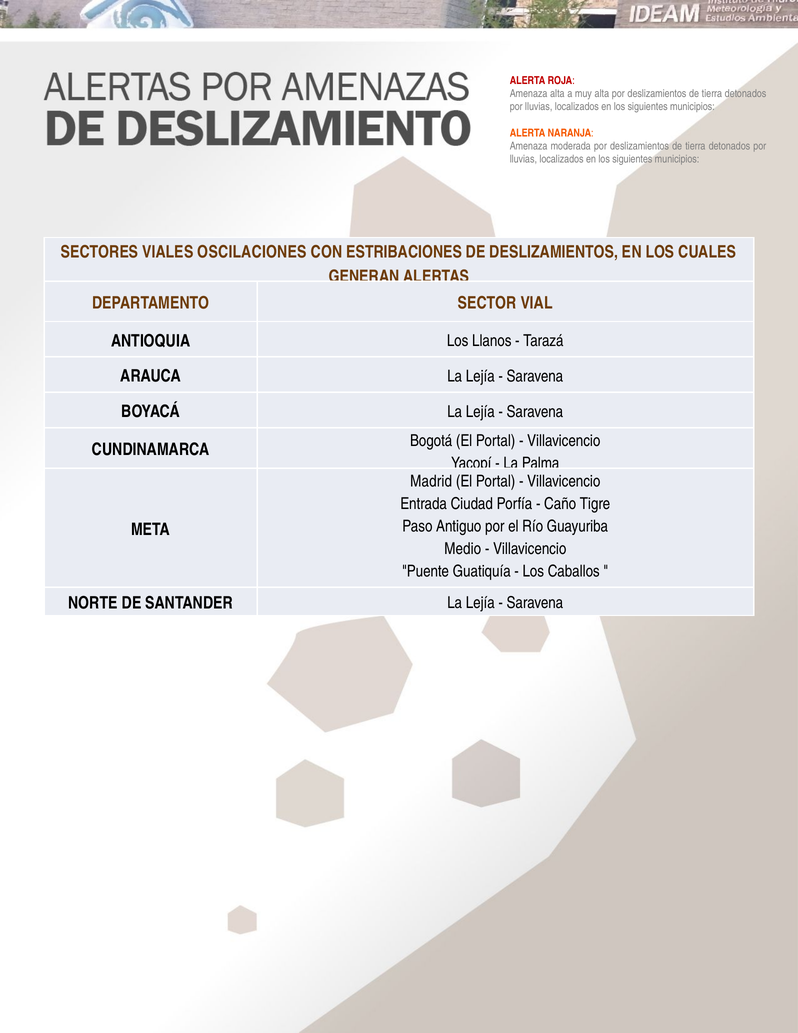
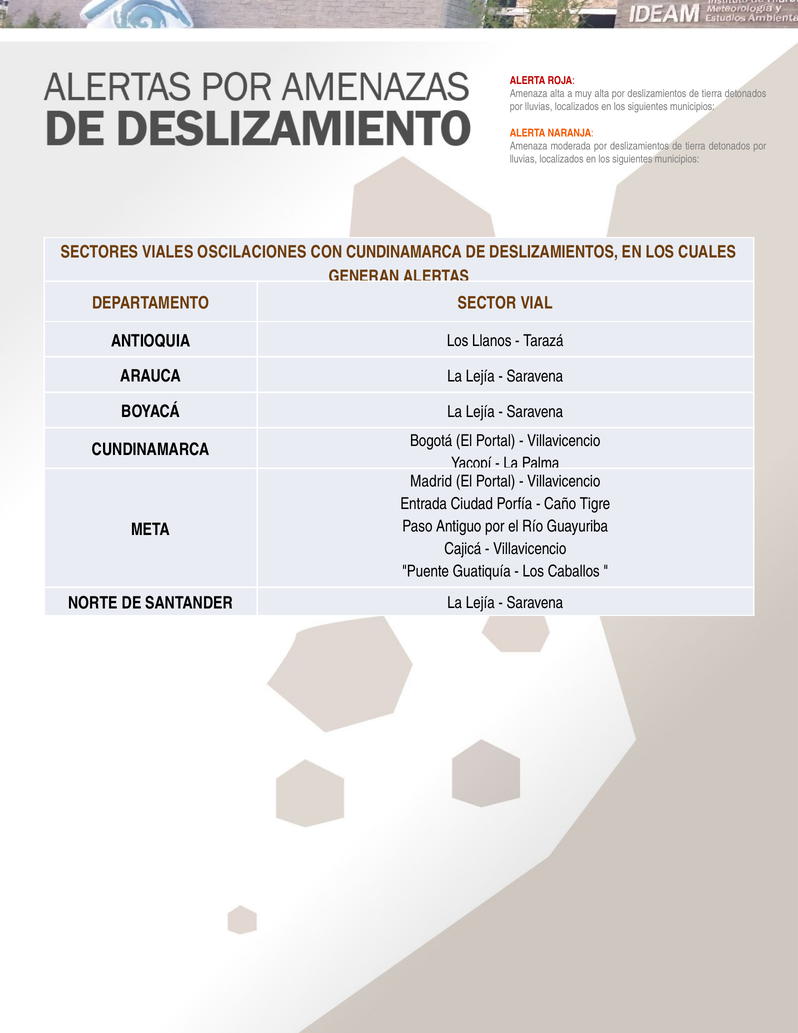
CON ESTRIBACIONES: ESTRIBACIONES -> CUNDINAMARCA (404, 252)
Medio: Medio -> Cajicá (463, 549)
